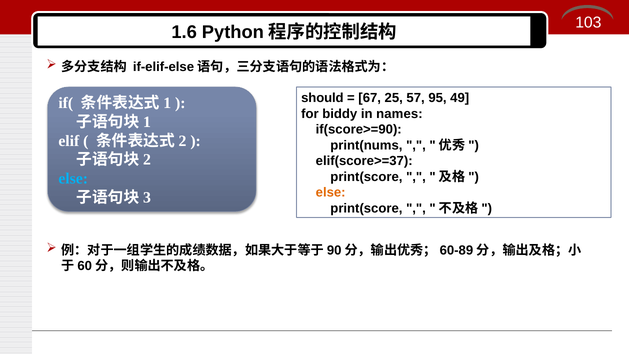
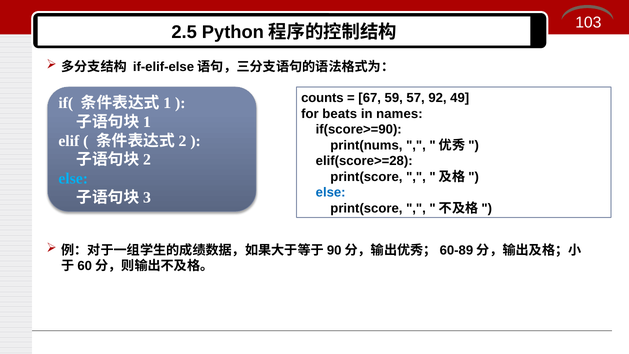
1.6: 1.6 -> 2.5 (184, 32)
should: should -> counts (322, 98)
25: 25 -> 59 (394, 98)
95: 95 -> 92 (437, 98)
biddy: biddy -> beats (340, 114)
elif(score>=37: elif(score>=37 -> elif(score>=28 (364, 161)
else colour: orange -> blue (331, 192)
